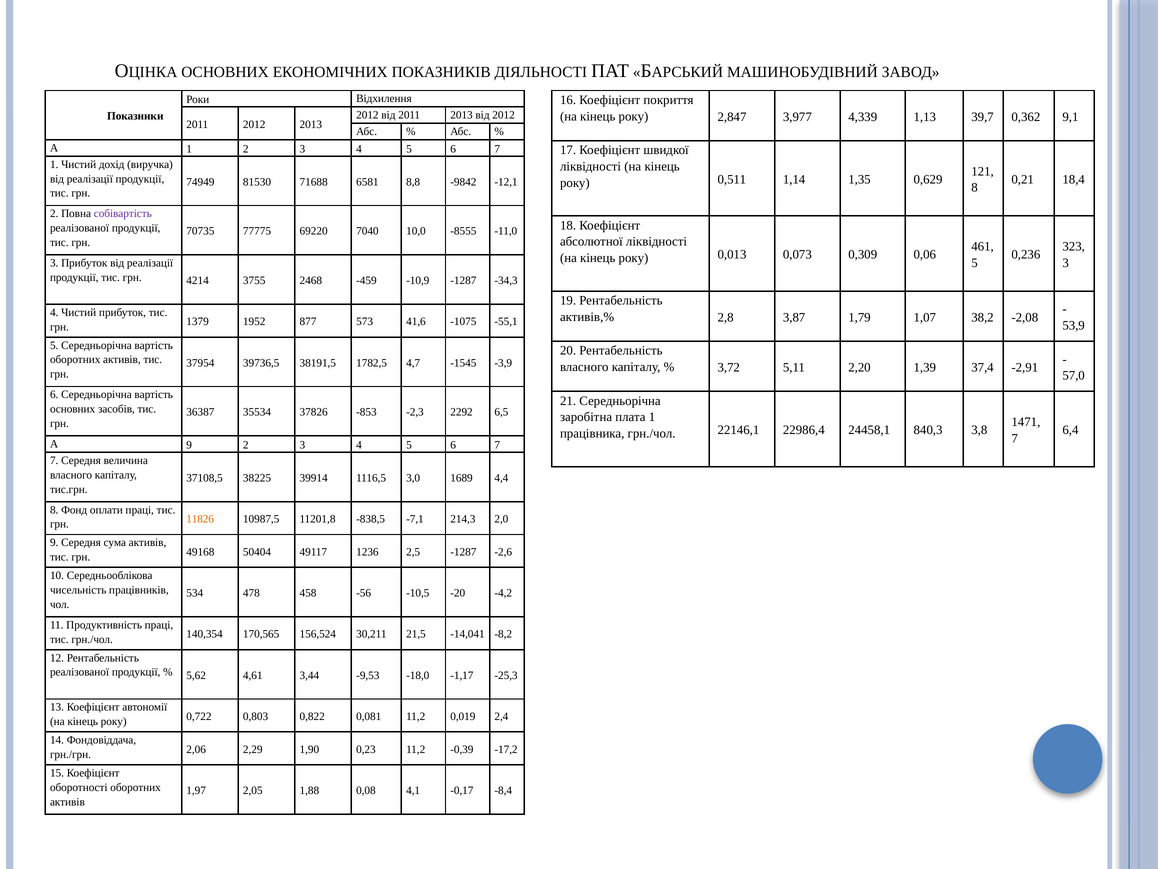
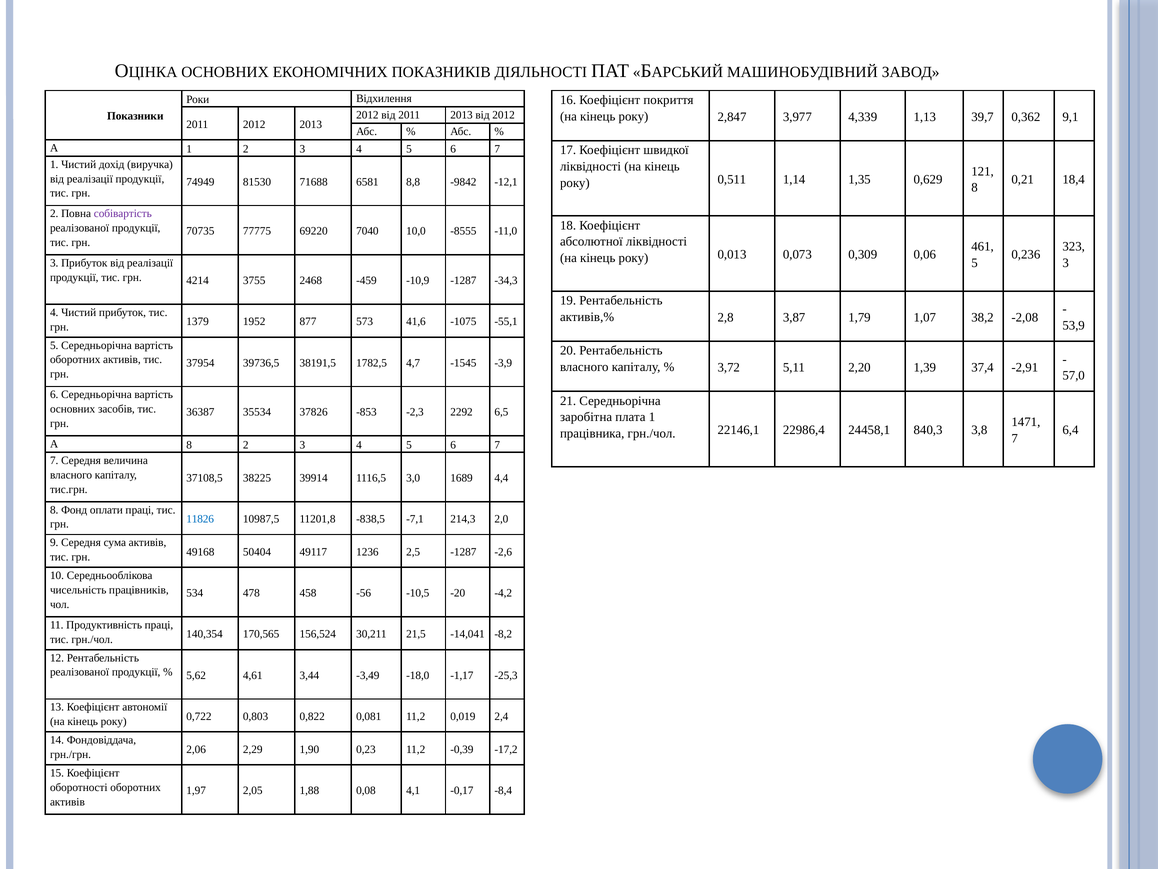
А 9: 9 -> 8 (189, 445)
11826 colour: orange -> blue (200, 519)
-9,53: -9,53 -> -3,49 (368, 675)
